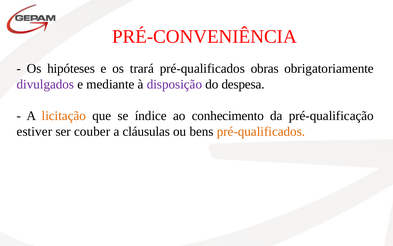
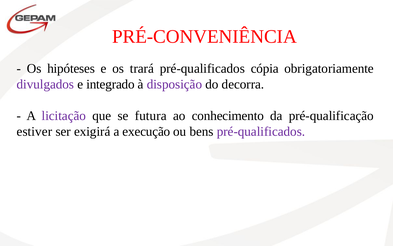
obras: obras -> cópia (265, 69)
mediante: mediante -> integrado (111, 84)
despesa: despesa -> decorra (243, 84)
licitação colour: orange -> purple (64, 116)
índice: índice -> futura (151, 116)
couber: couber -> exigirá (92, 131)
cláusulas: cláusulas -> execução (146, 131)
pré-qualificados colour: orange -> purple (261, 131)
